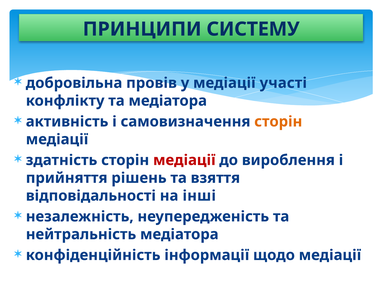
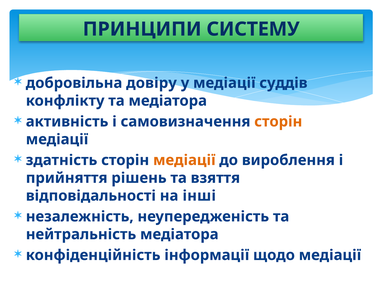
провів: провів -> довіру (151, 83)
участі: участі -> суддів (283, 83)
медіації colour: red -> orange (184, 160)
